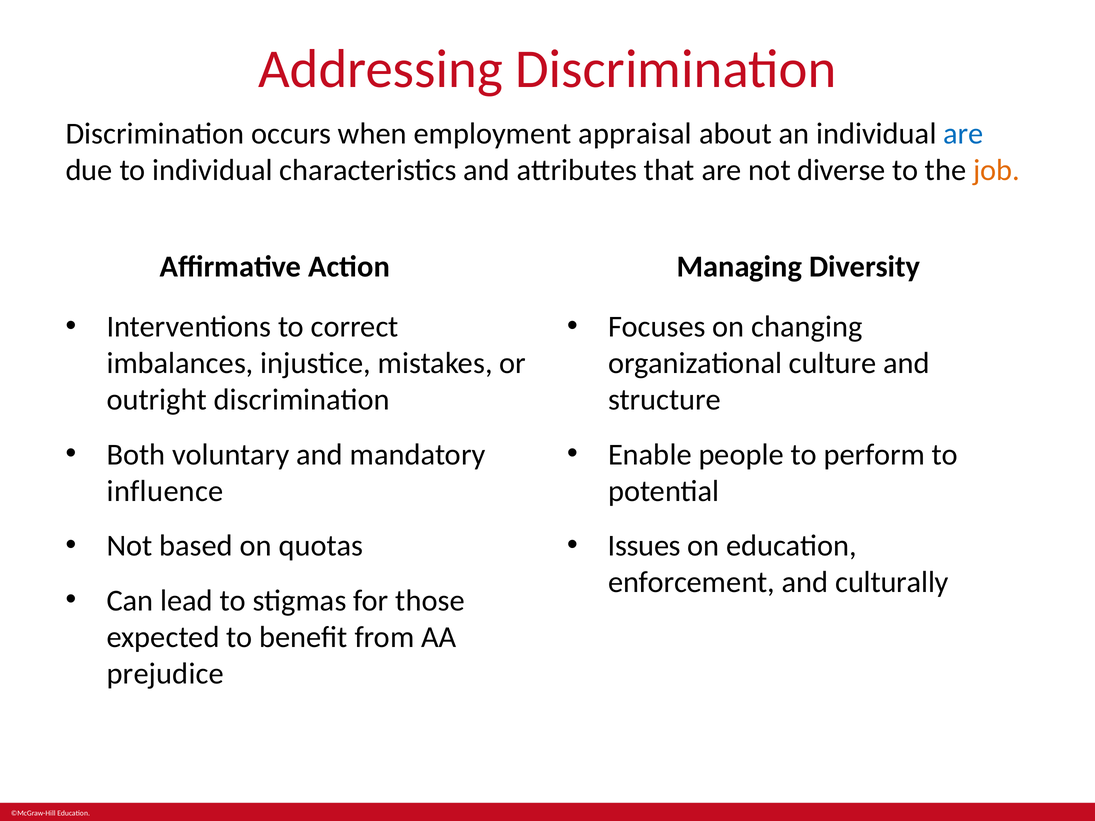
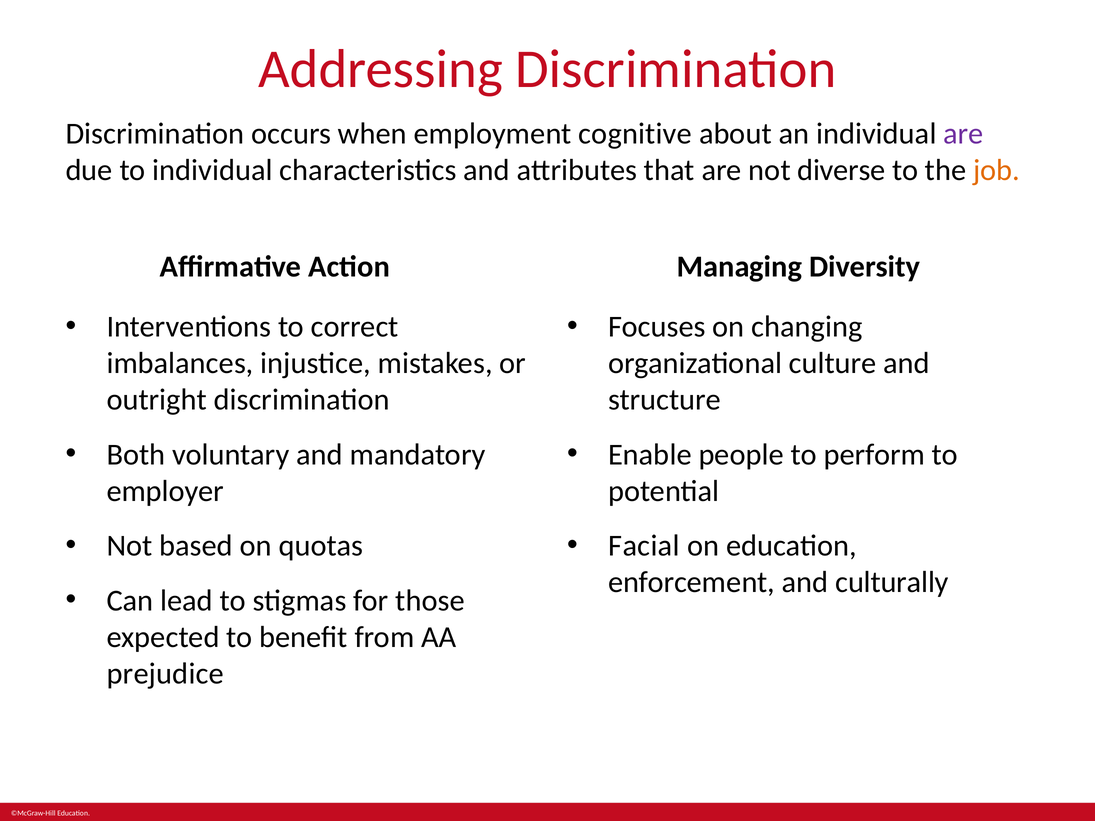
appraisal: appraisal -> cognitive (635, 134)
are colour: blue -> purple (963, 134)
influence: influence -> employer (165, 491)
Issues: Issues -> Facial (644, 546)
